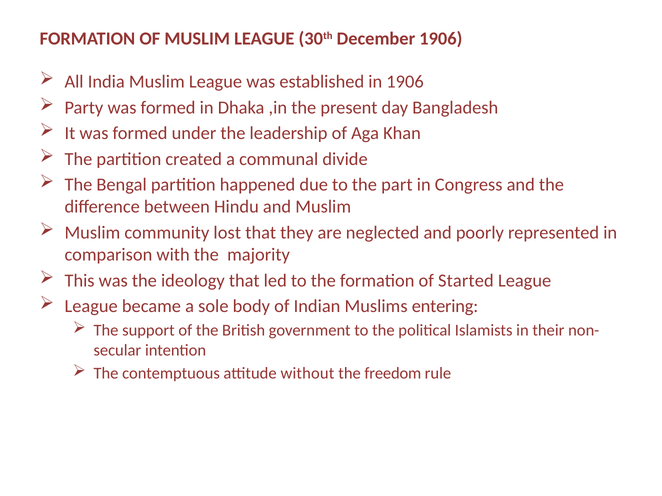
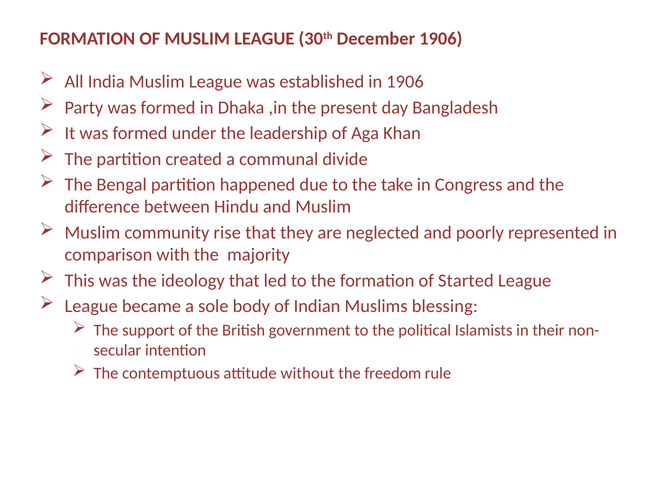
part: part -> take (397, 185)
lost: lost -> rise (227, 233)
entering: entering -> blessing (445, 307)
